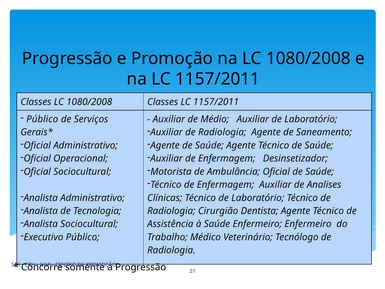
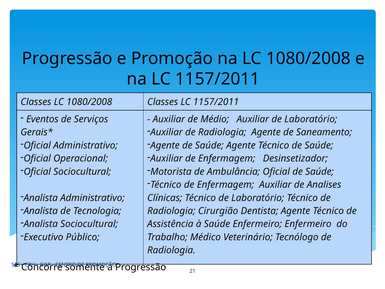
Público: Público -> Eventos (42, 119)
